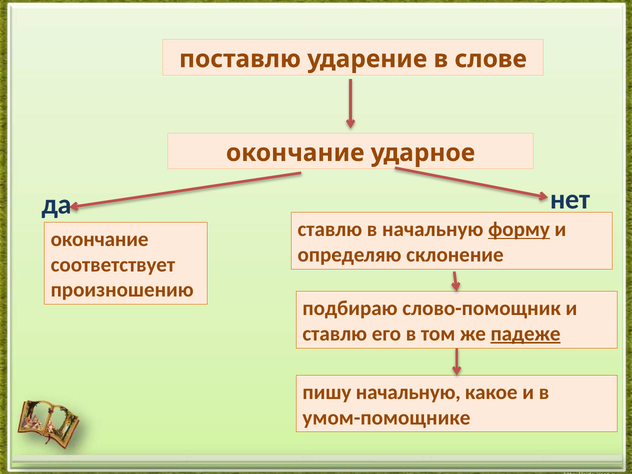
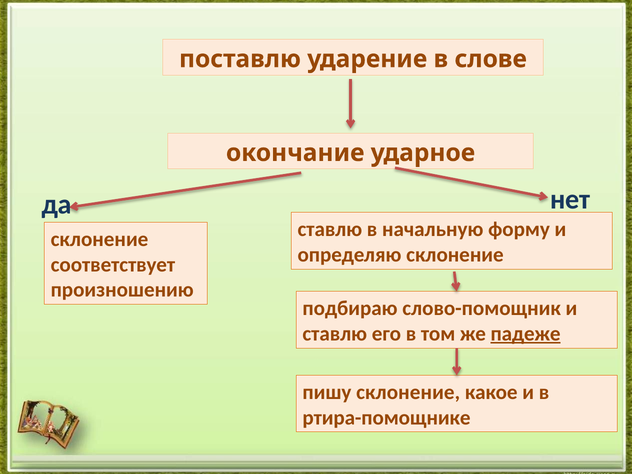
форму underline: present -> none (519, 230)
окончание: окончание -> склонение (99, 239)
пишу начальную: начальную -> склонение (408, 392)
умом-помощнике: умом-помощнике -> ртира-помощнике (386, 418)
